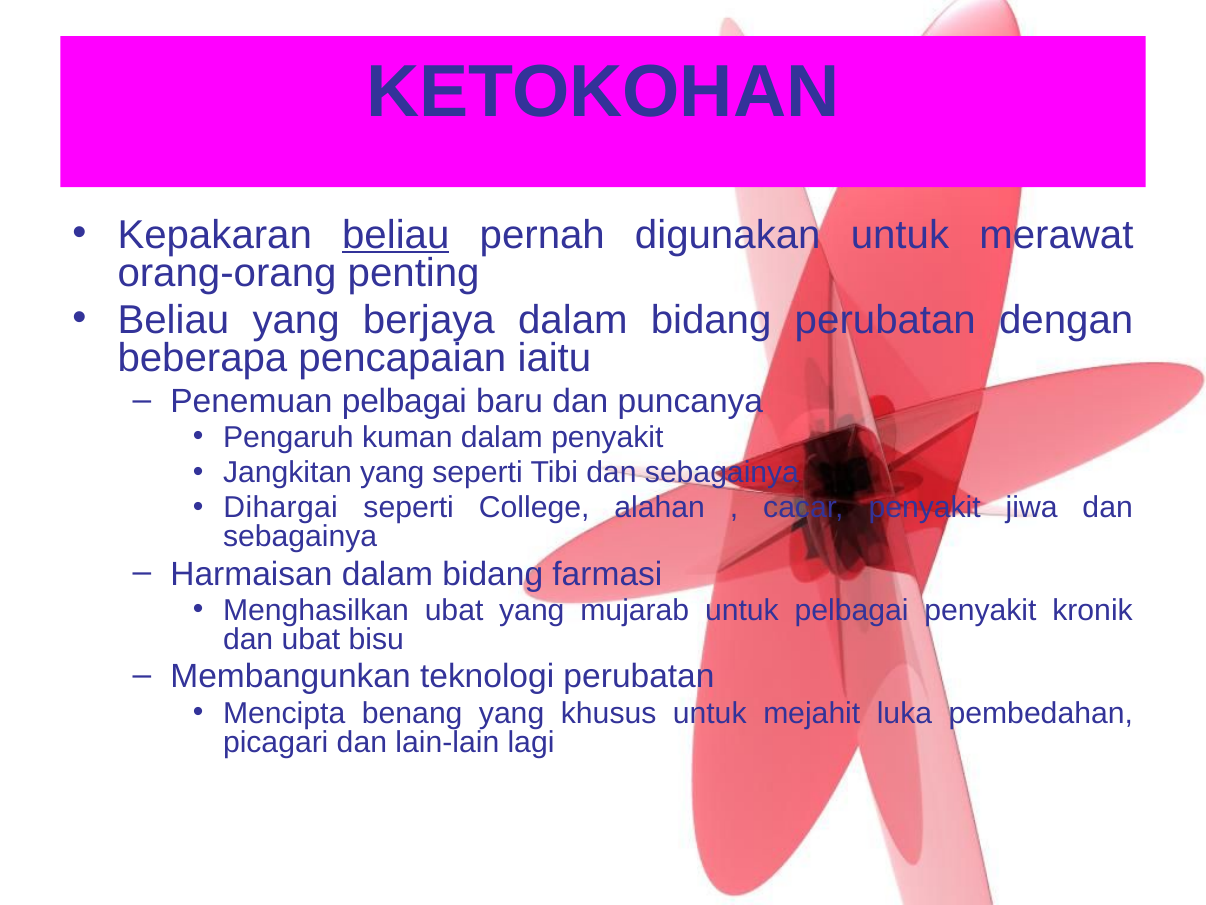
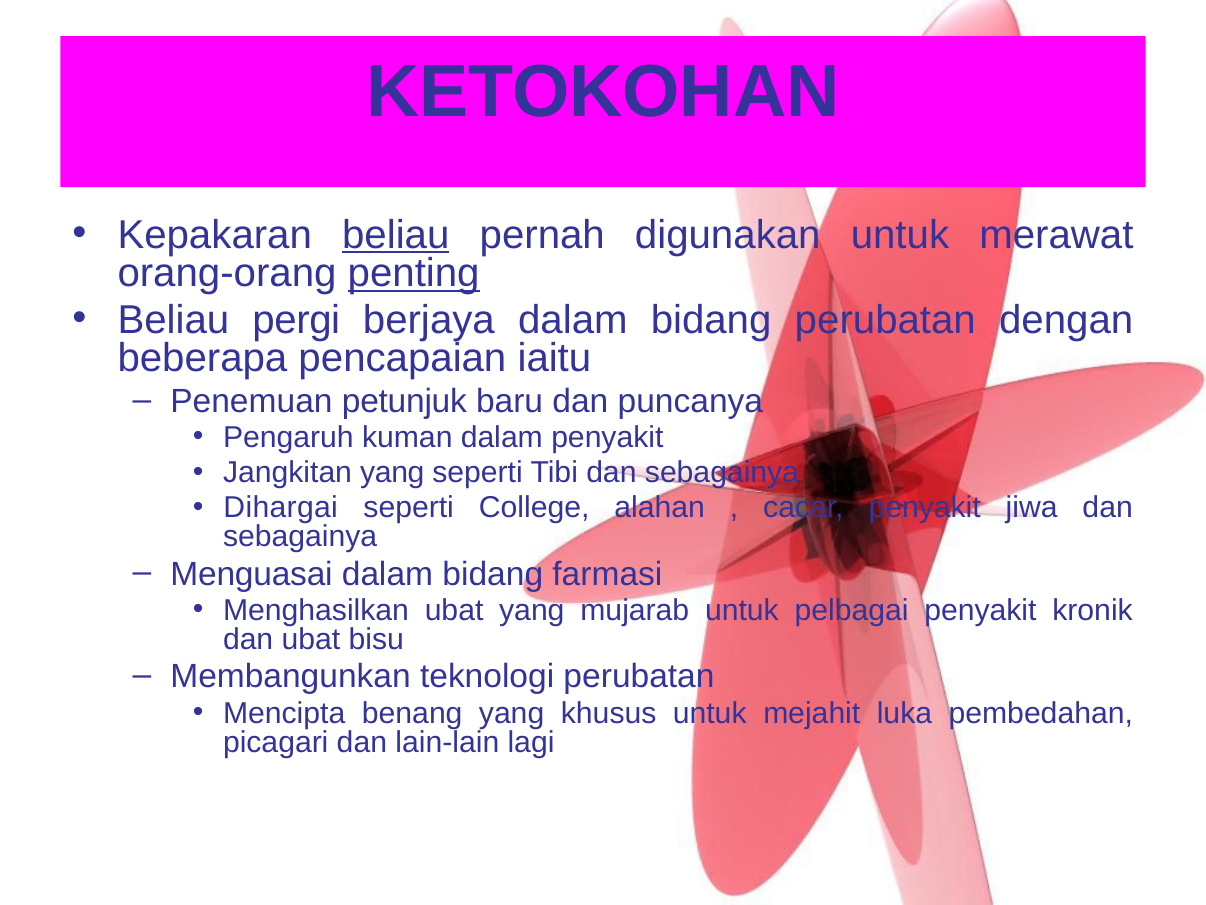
penting underline: none -> present (414, 273)
Beliau yang: yang -> pergi (296, 320)
Penemuan pelbagai: pelbagai -> petunjuk (404, 401)
Harmaisan: Harmaisan -> Menguasai (252, 574)
